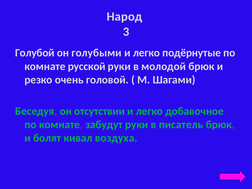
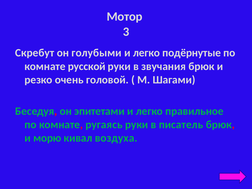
Народ: Народ -> Мотор (125, 17)
Голубой: Голубой -> Скребут (35, 53)
молодой: молодой -> звучания (164, 66)
отсутствии: отсутствии -> эпитетами (100, 111)
добавочное: добавочное -> правильное (194, 111)
забудут: забудут -> ругаясь (104, 125)
болят: болят -> морю (47, 138)
